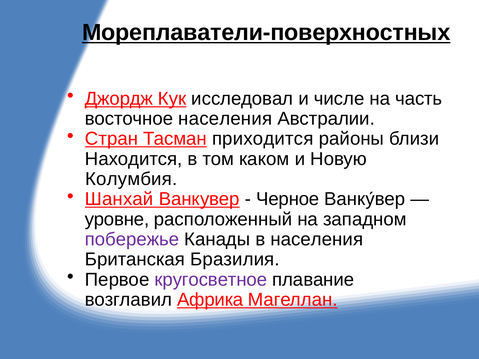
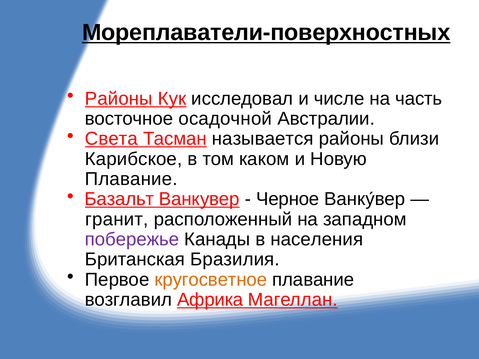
Джордж: Джордж -> Районы (119, 99)
восточное населения: населения -> осадочной (225, 119)
Стран: Стран -> Света (111, 139)
приходится: приходится -> называется (263, 139)
Находится: Находится -> Карибское (134, 159)
Колумбия: Колумбия -> Плавание (131, 179)
Шанхай: Шанхай -> Базальт (119, 199)
уровне: уровне -> гранит (117, 219)
кругосветное colour: purple -> orange (211, 280)
